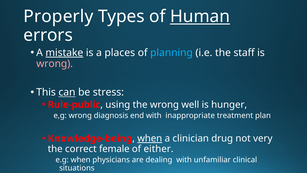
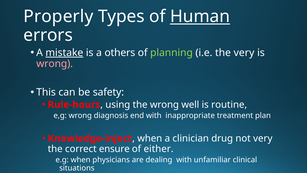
places: places -> others (120, 53)
planning colour: light blue -> light green (171, 53)
the staff: staff -> very (244, 53)
can underline: present -> none (67, 92)
stress: stress -> safety (108, 92)
Rule-public: Rule-public -> Rule-hours (74, 104)
hunger: hunger -> routine (229, 104)
Knowledge-being: Knowledge-being -> Knowledge-inject (90, 138)
when underline: present -> none (150, 138)
female: female -> ensure (114, 149)
